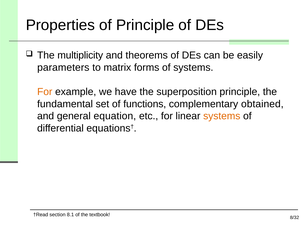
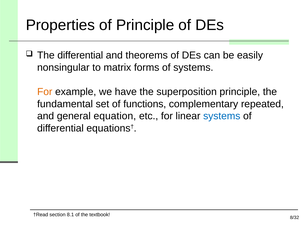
The multiplicity: multiplicity -> differential (80, 55)
parameters: parameters -> nonsingular (63, 67)
obtained: obtained -> repeated (262, 104)
systems colour: orange -> blue (222, 116)
